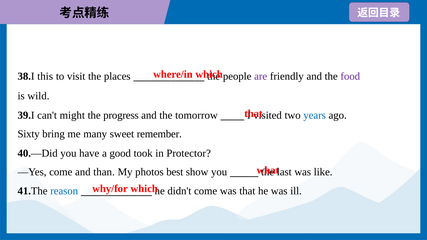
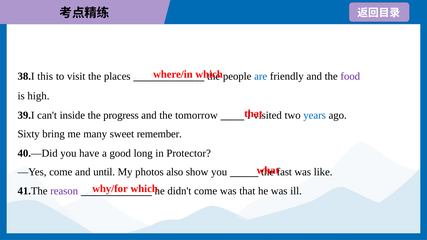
are colour: purple -> blue (261, 76)
wild: wild -> high (38, 96)
might: might -> inside (72, 115)
took: took -> long (143, 153)
than: than -> until (104, 172)
best: best -> also (175, 172)
last: last -> fast (284, 172)
reason colour: blue -> purple (64, 191)
